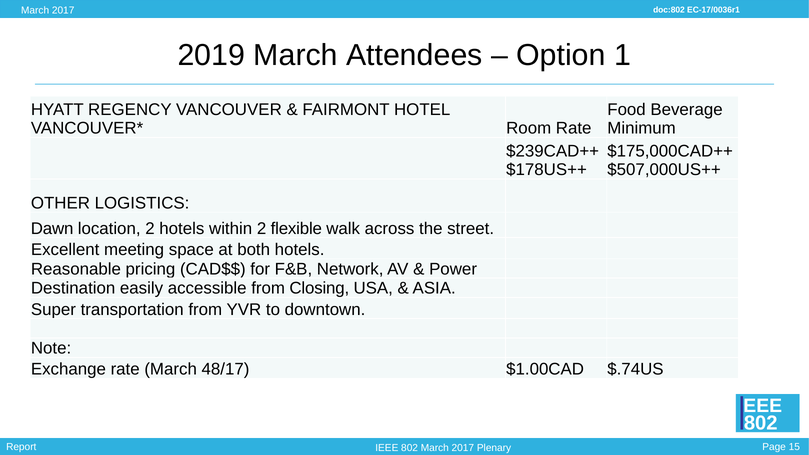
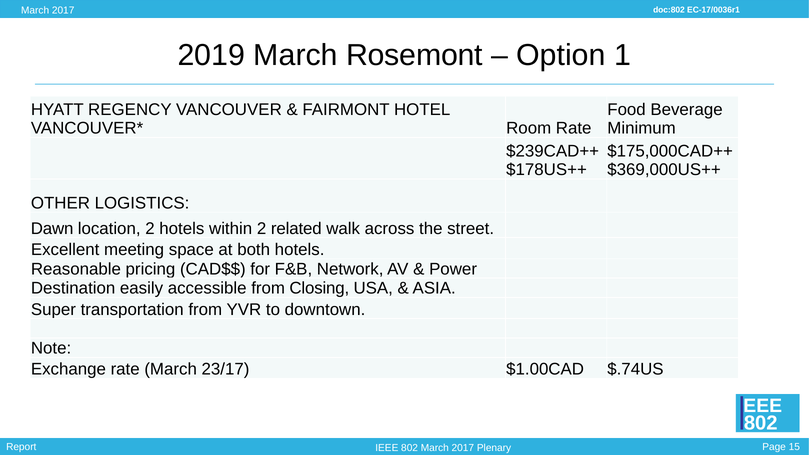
Attendees: Attendees -> Rosemont (414, 55)
$507,000US++: $507,000US++ -> $369,000US++ (664, 170)
flexible: flexible -> related (296, 229)
48/17: 48/17 -> 23/17 (225, 369)
